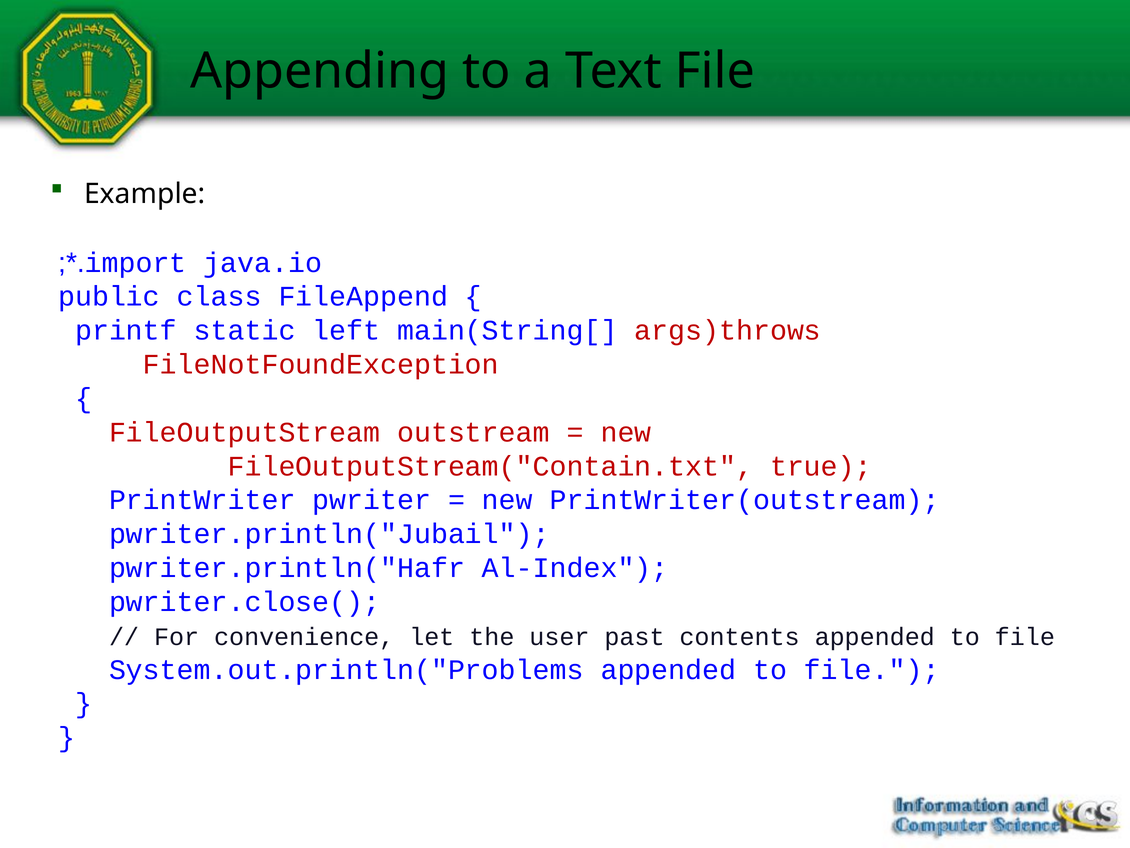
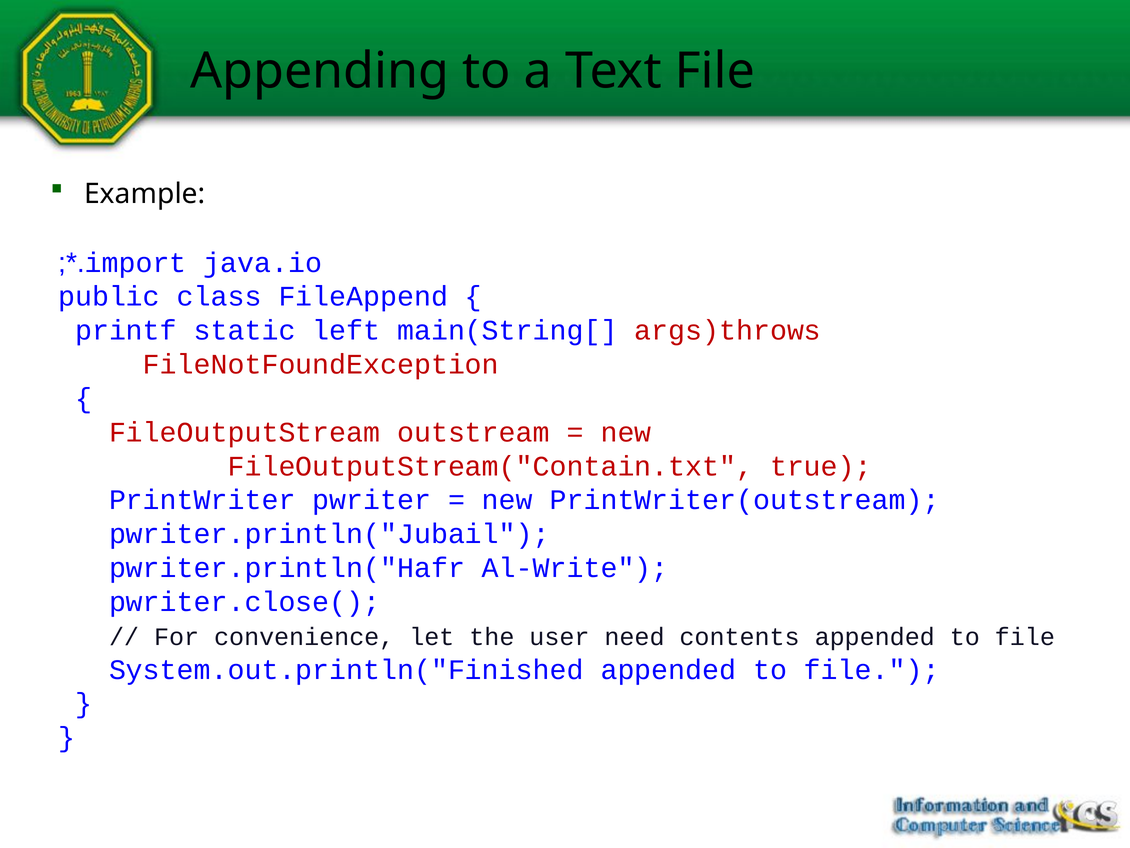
Al-Index: Al-Index -> Al-Write (575, 568)
past: past -> need (634, 636)
System.out.println("Problems: System.out.println("Problems -> System.out.println("Finished (346, 669)
